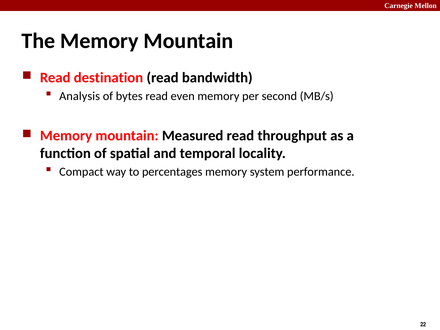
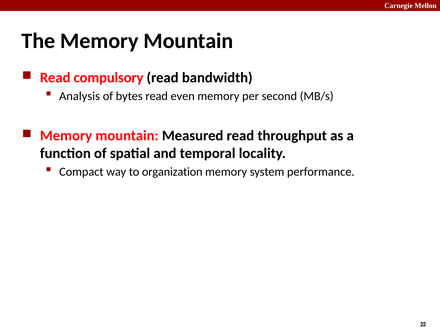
destination: destination -> compulsory (109, 78)
percentages: percentages -> organization (172, 172)
